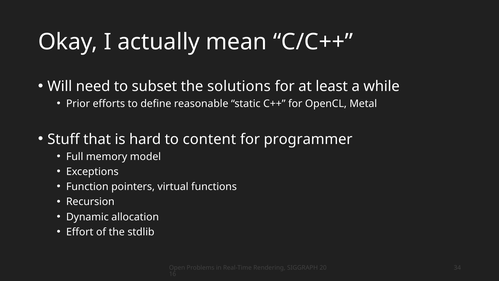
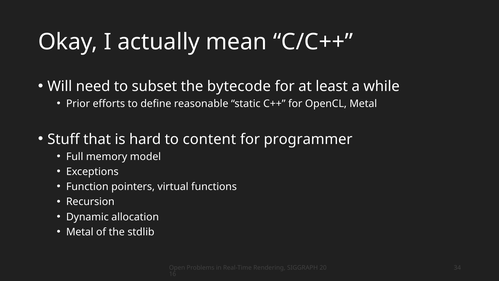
solutions: solutions -> bytecode (239, 86)
Effort: Effort -> Metal (80, 232)
